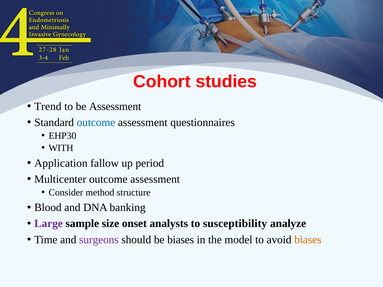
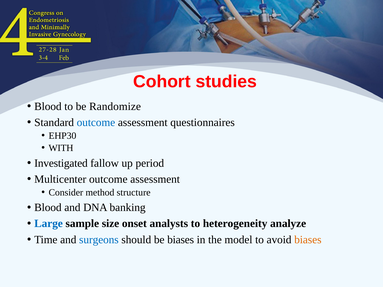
Trend: Trend -> Blood (48, 106)
be Assessment: Assessment -> Randomize (115, 106)
Application: Application -> Investigated (61, 163)
Large colour: purple -> blue (49, 224)
susceptibility: susceptibility -> heterogeneity (235, 224)
surgeons colour: purple -> blue (99, 240)
